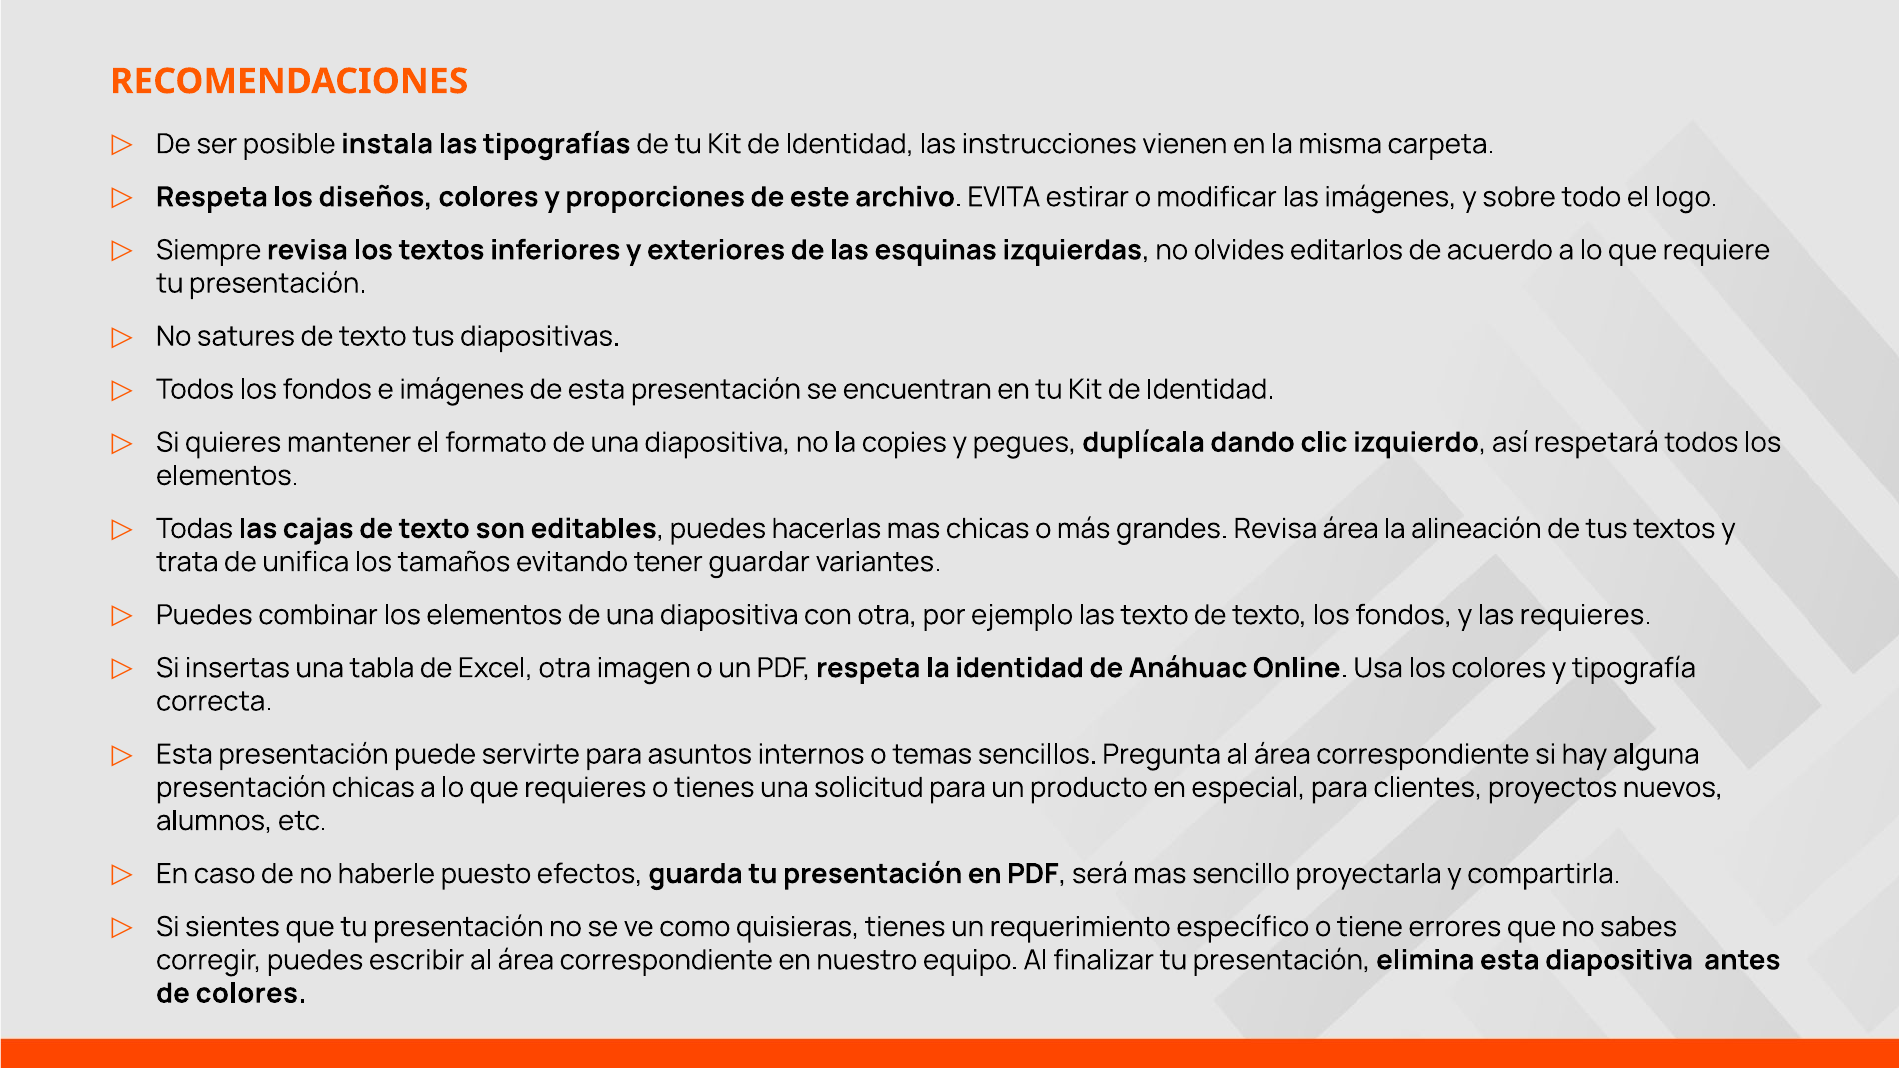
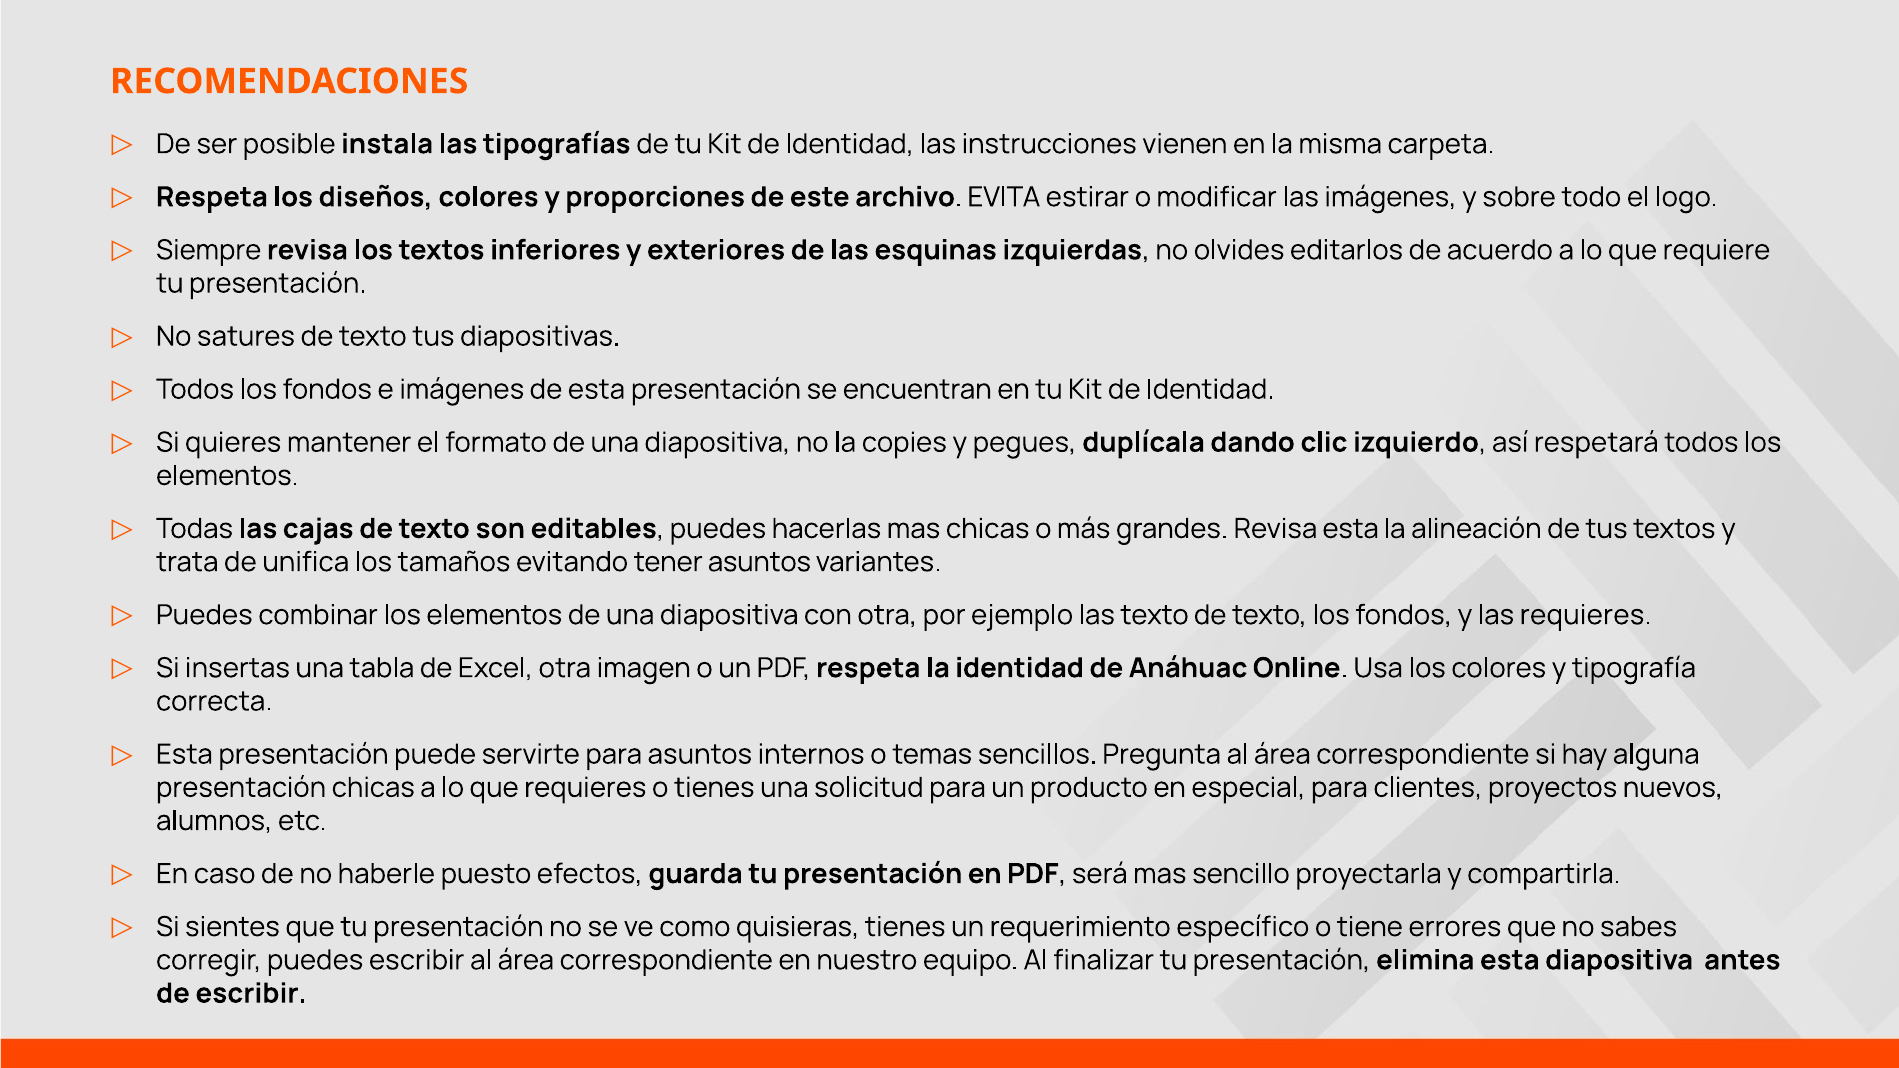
Revisa área: área -> esta (1351, 529)
tener guardar: guardar -> asuntos (759, 562)
de colores: colores -> escribir (251, 994)
